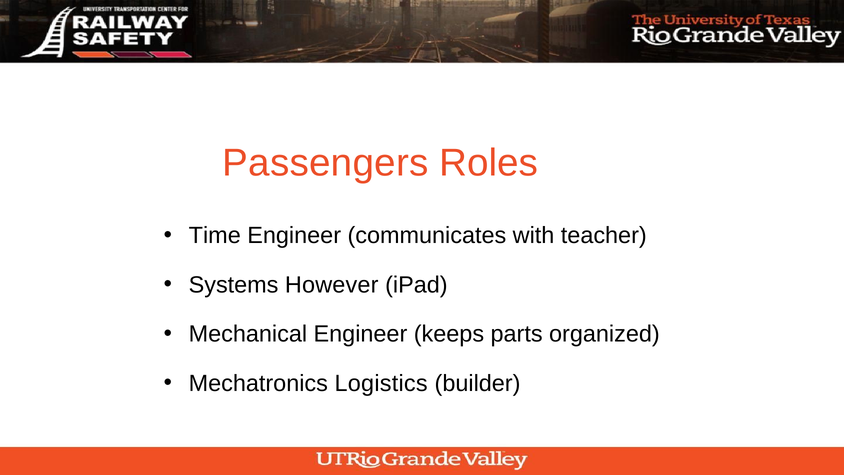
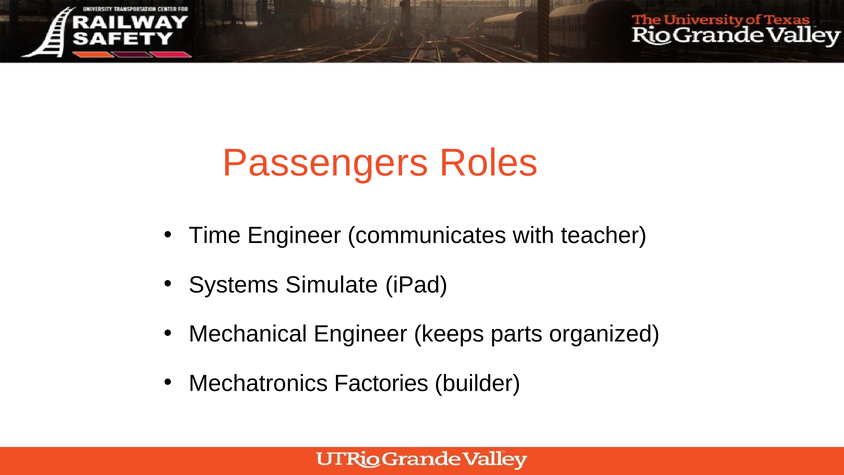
However: However -> Simulate (332, 285)
Logistics: Logistics -> Factories (381, 383)
